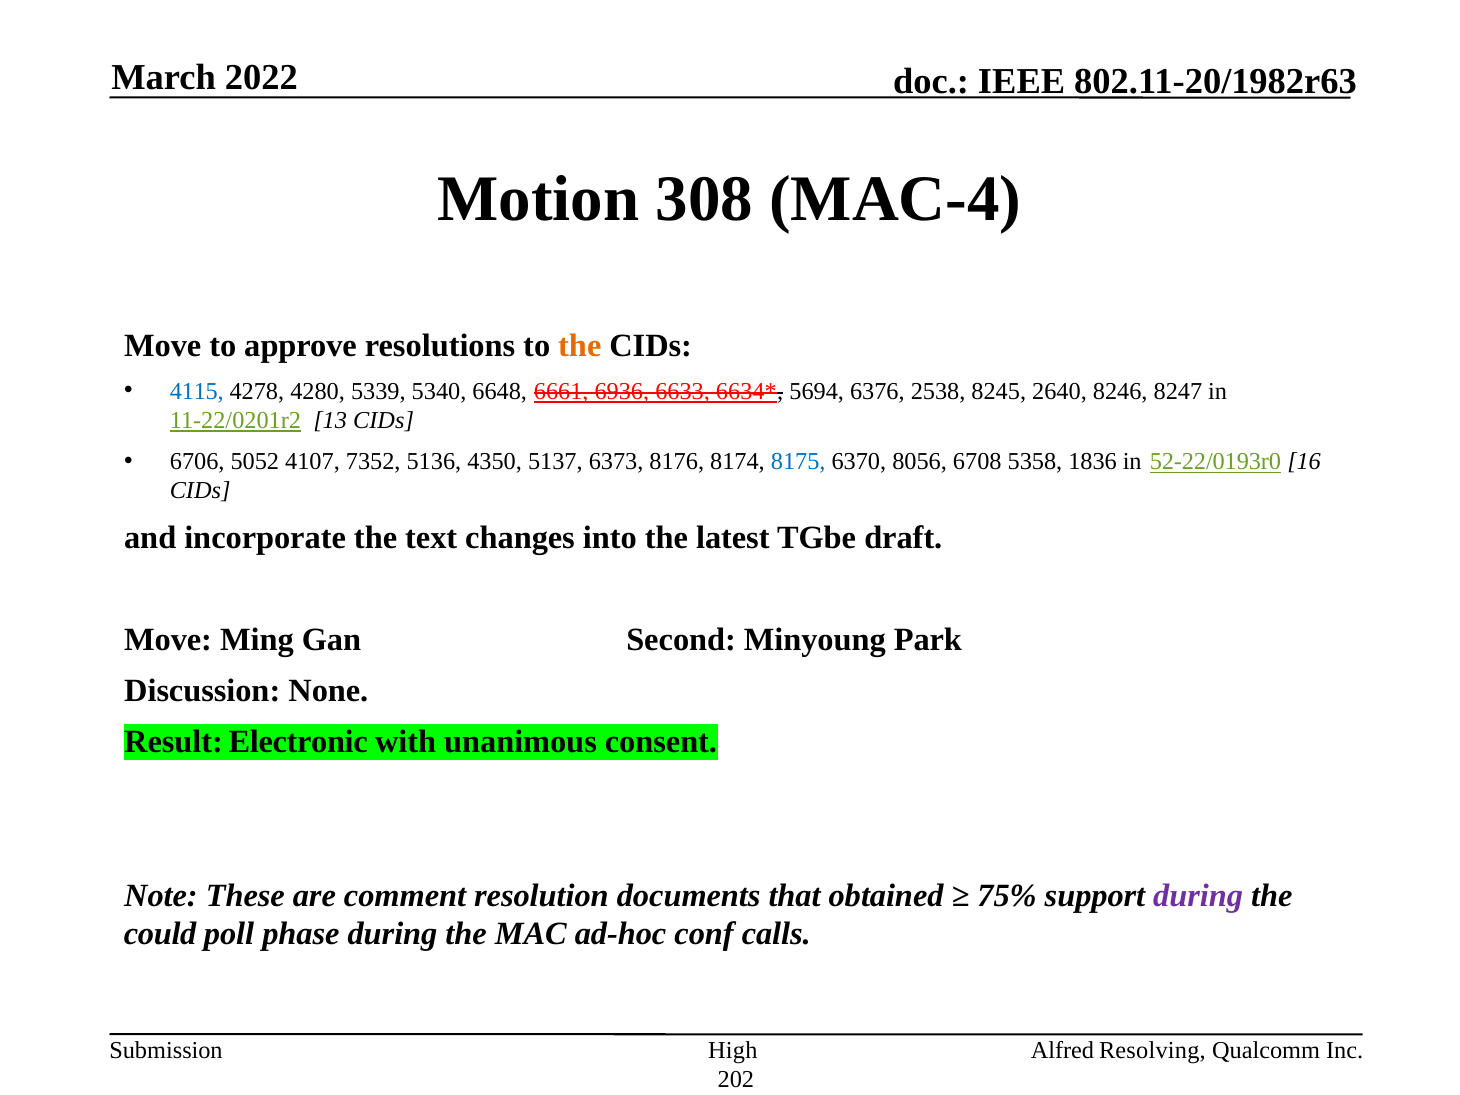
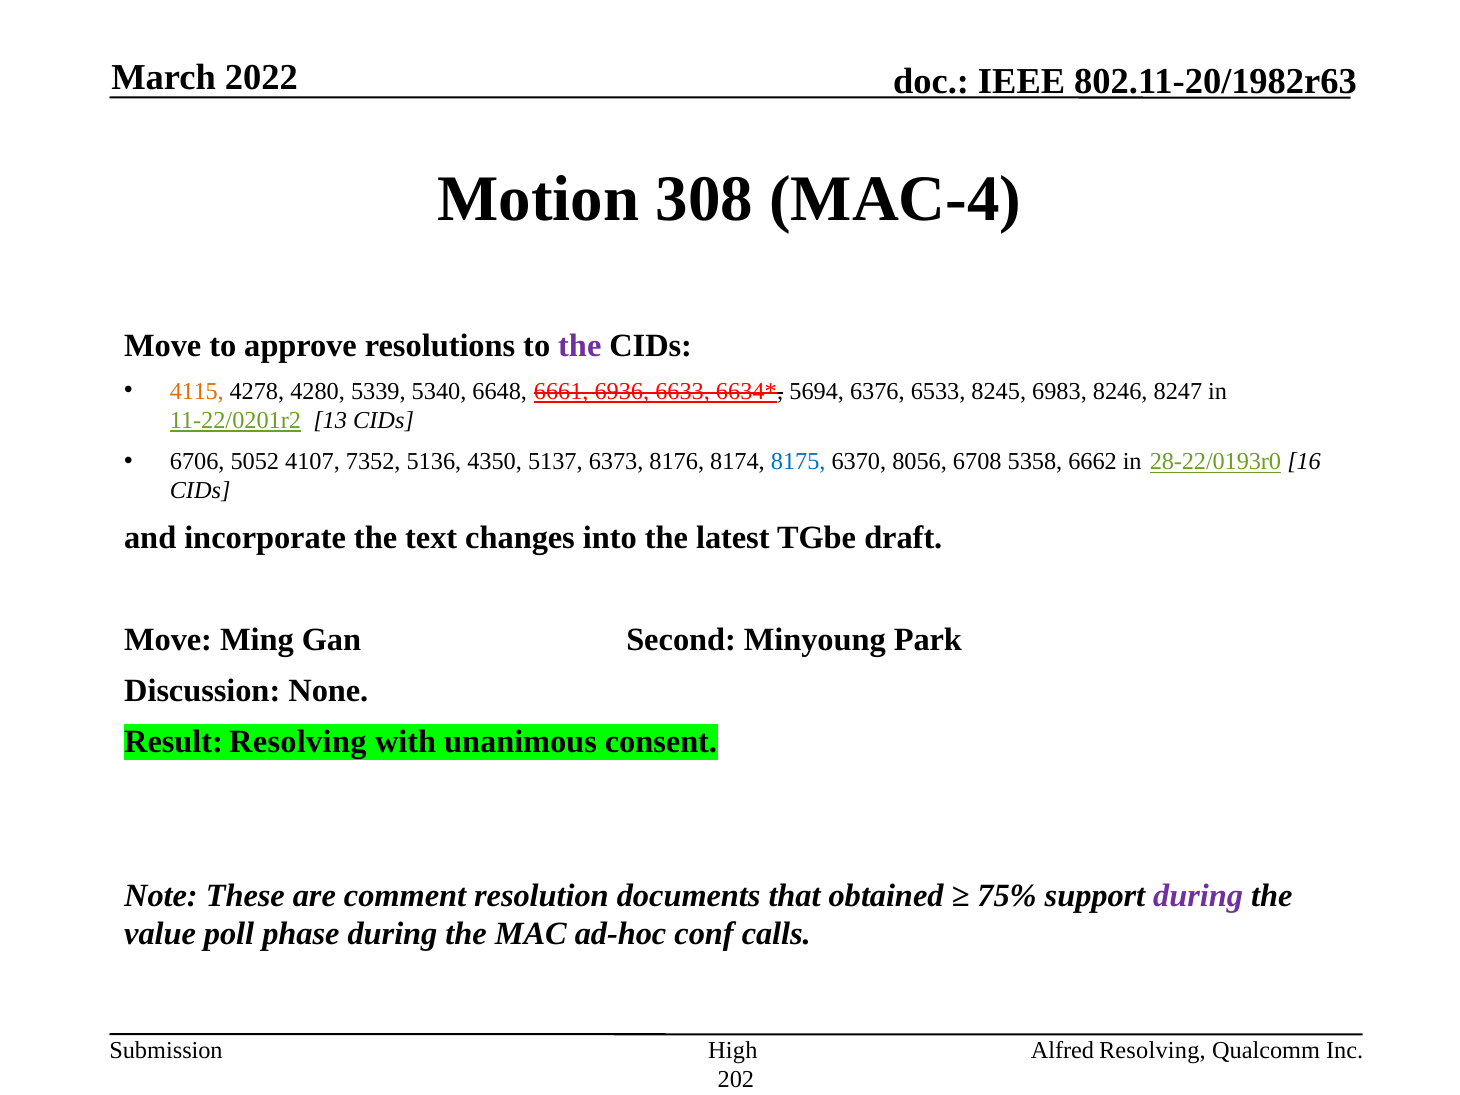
the colour: orange -> purple (580, 345)
4115 colour: blue -> orange (197, 391)
2538: 2538 -> 6533 (938, 391)
2640: 2640 -> 6983 (1060, 391)
1836: 1836 -> 6662 (1093, 462)
52-22/0193r0: 52-22/0193r0 -> 28-22/0193r0 (1215, 462)
Result Electronic: Electronic -> Resolving (298, 742)
could: could -> value (160, 934)
